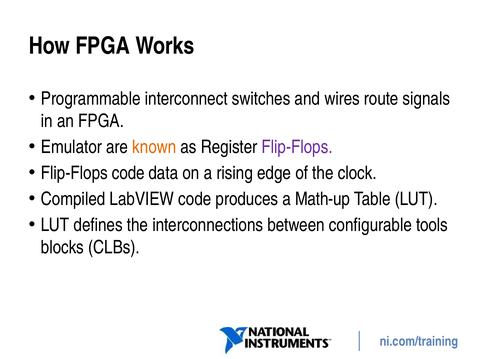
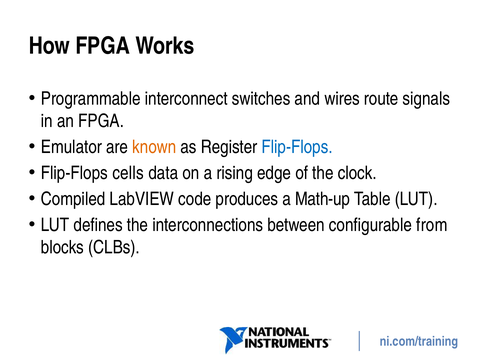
Flip-Flops colour: purple -> blue (297, 147)
Flip-Flops code: code -> cells (128, 173)
tools: tools -> from (432, 225)
